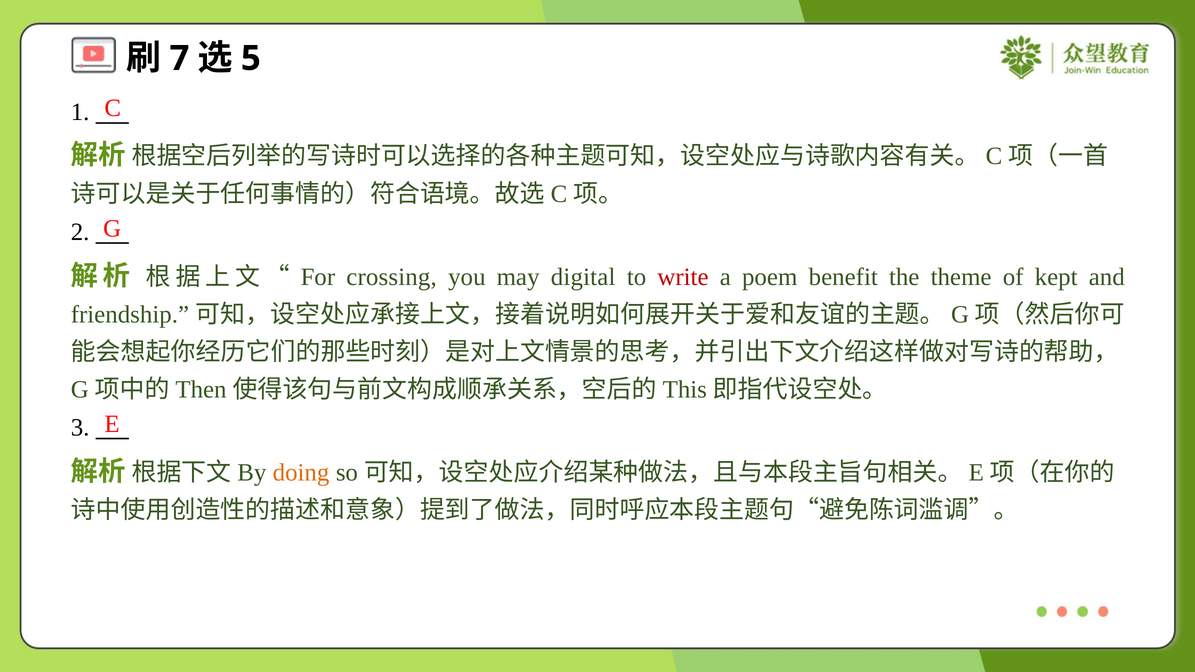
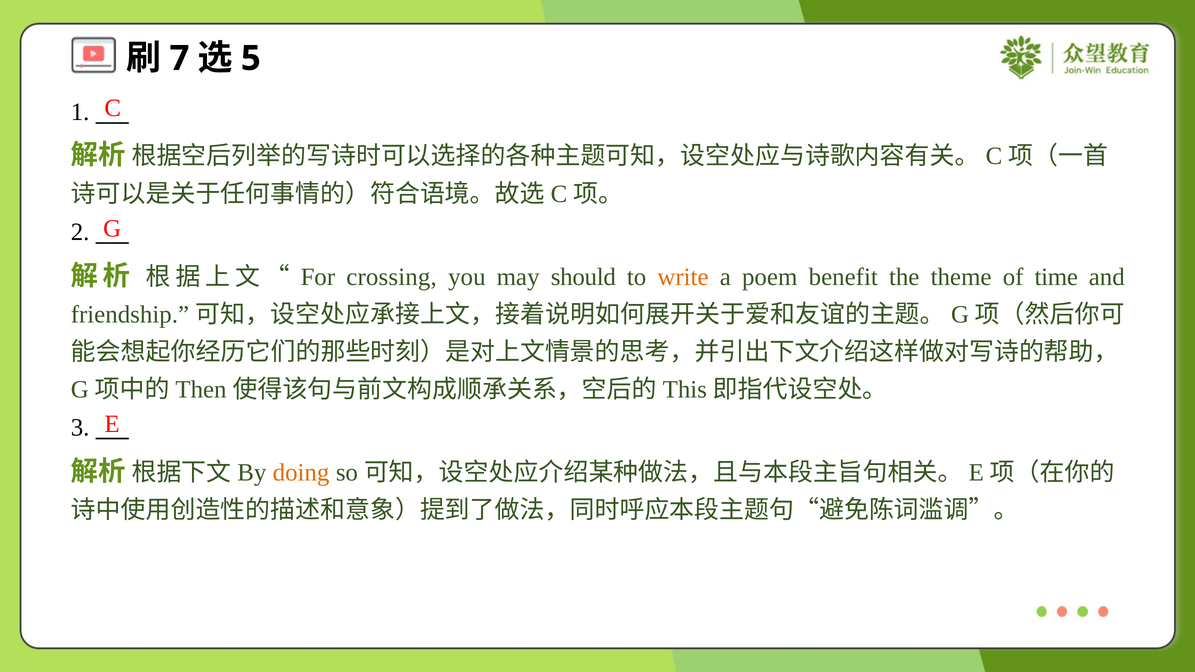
digital: digital -> should (583, 277)
write colour: red -> orange (683, 277)
kept: kept -> time (1056, 277)
